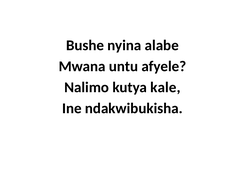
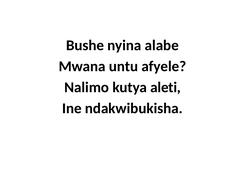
kale: kale -> aleti (166, 87)
